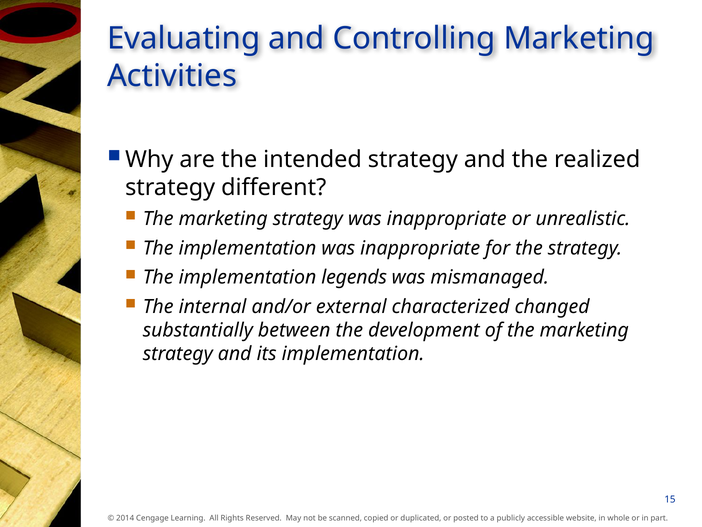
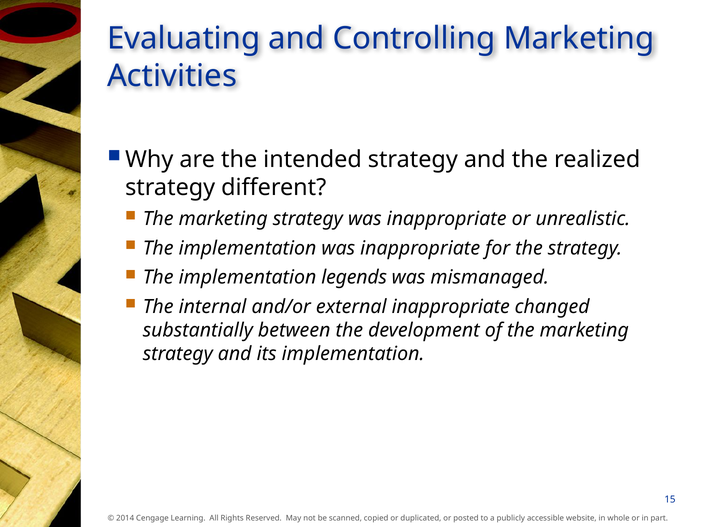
external characterized: characterized -> inappropriate (451, 306)
